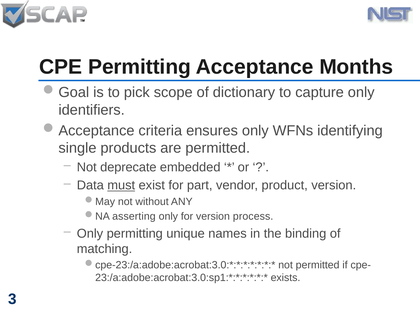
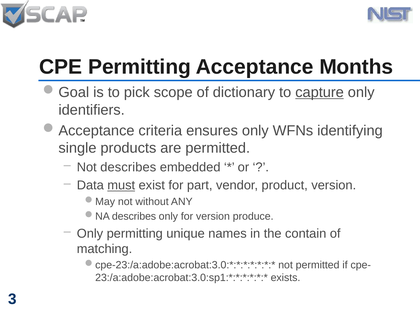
capture underline: none -> present (320, 92)
Not deprecate: deprecate -> describes (128, 167)
asserting: asserting -> describes (134, 217)
process: process -> produce (253, 217)
binding: binding -> contain (306, 233)
